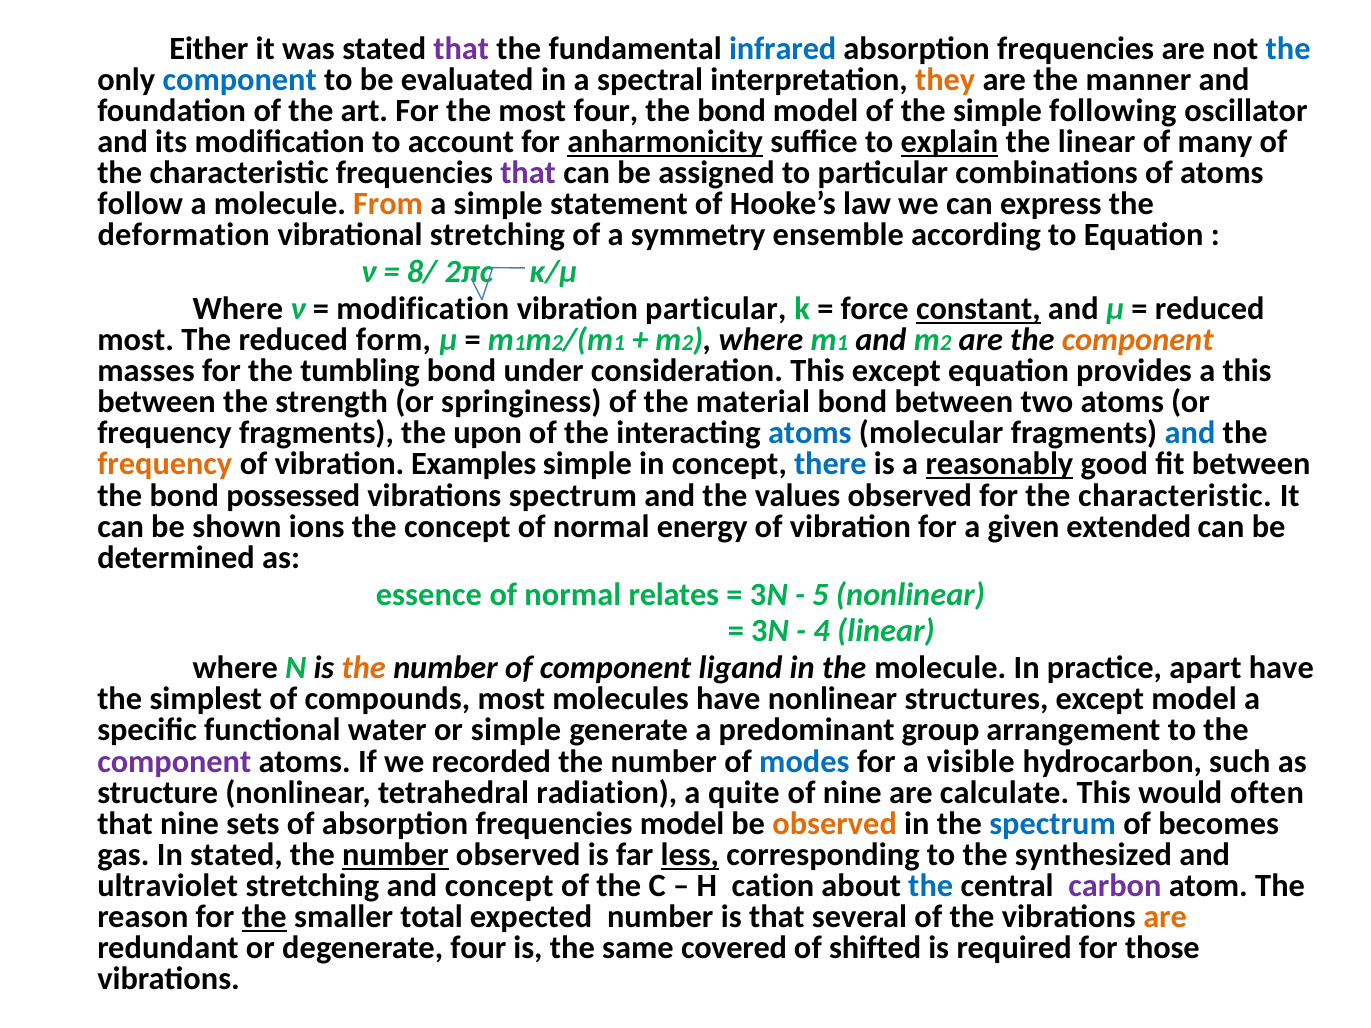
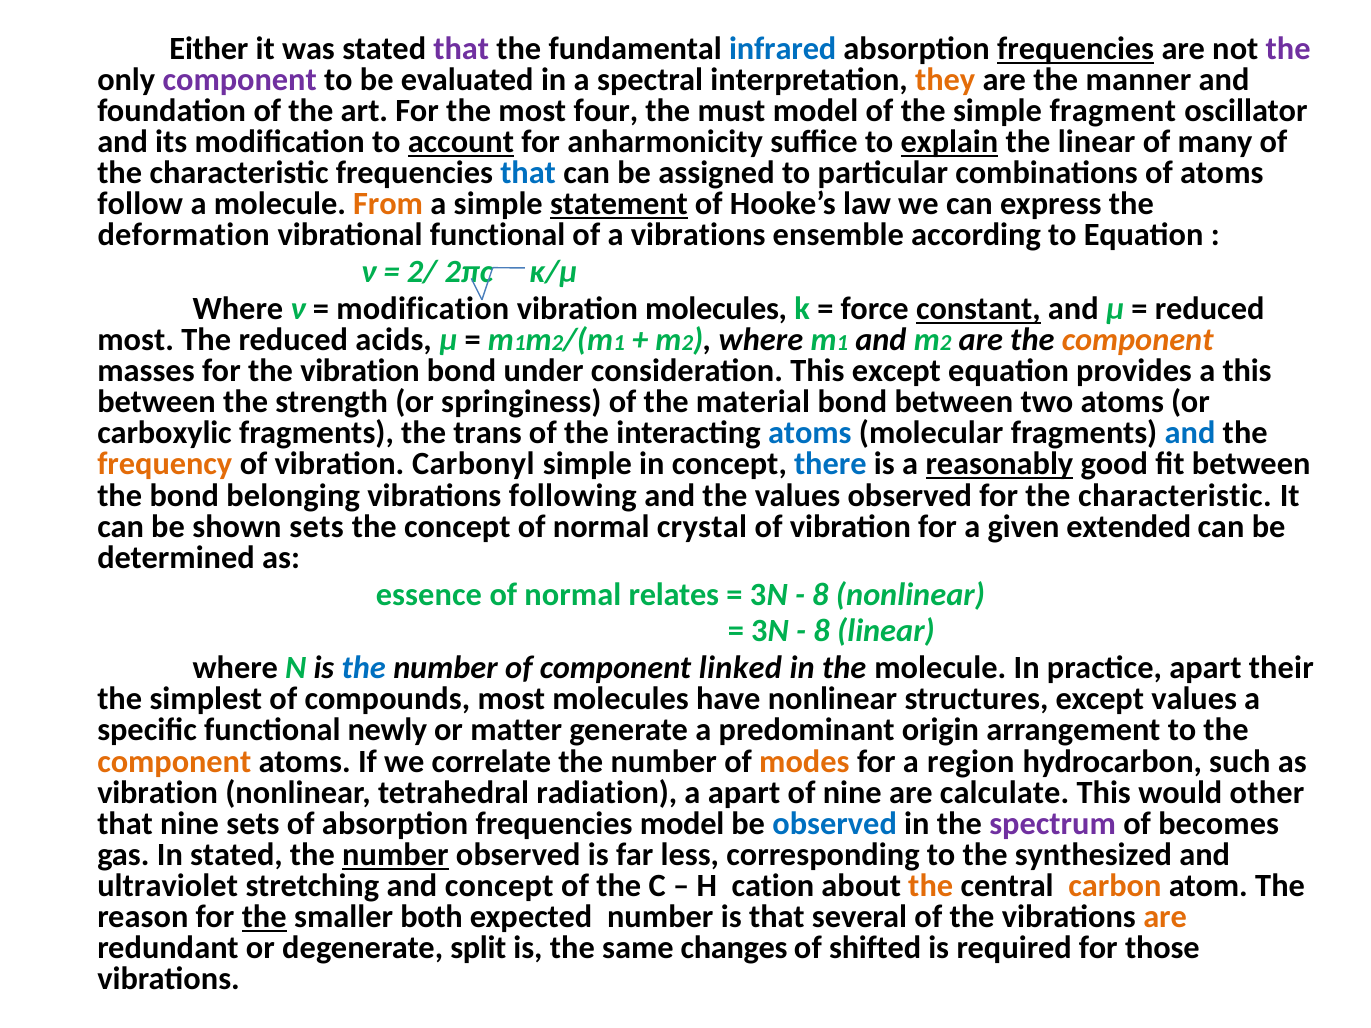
frequencies underline: none -> present (1076, 49)
the colour: blue -> purple (1288, 49)
component colour: blue -> purple (240, 80)
bond: bond -> must (731, 111)
following: following -> fragment (1113, 111)
account underline: none -> present (461, 142)
anharmonicity underline: present -> none (665, 142)
that colour: purple -> blue (528, 173)
statement underline: none -> present (619, 204)
vibrational stretching: stretching -> functional (498, 235)
a symmetry: symmetry -> vibrations (698, 235)
8/: 8/ -> 2/ (422, 272)
vibration particular: particular -> molecules (716, 309)
form: form -> acids (394, 340)
the tumbling: tumbling -> vibration (360, 371)
frequency: frequency -> carboxylic (164, 433)
upon: upon -> trans (488, 433)
Examples: Examples -> Carbonyl (473, 464)
possessed: possessed -> belonging (293, 496)
vibrations spectrum: spectrum -> following (573, 496)
shown ions: ions -> sets (317, 527)
energy: energy -> crystal (702, 527)
5: 5 -> 8 (820, 595)
4: 4 -> 8 (822, 631)
the colour: orange -> blue (364, 668)
ligand: ligand -> linked (740, 668)
apart have: have -> their (1281, 668)
except model: model -> values (1194, 699)
water: water -> newly (387, 730)
or simple: simple -> matter (516, 730)
group: group -> origin (940, 730)
component colour: purple -> orange (174, 762)
recorded: recorded -> correlate (491, 762)
modes colour: blue -> orange (804, 762)
visible: visible -> region (971, 762)
structure: structure -> vibration (158, 793)
a quite: quite -> apart (744, 793)
often: often -> other (1267, 793)
observed colour: orange -> blue (835, 824)
spectrum colour: blue -> purple (1053, 824)
less underline: present -> none (690, 855)
the colour: blue -> orange (931, 886)
carbon colour: purple -> orange (1115, 886)
total: total -> both (432, 917)
degenerate four: four -> split (478, 948)
covered: covered -> changes (734, 948)
